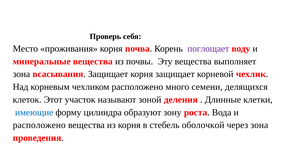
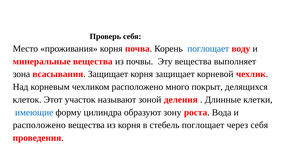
поглощает colour: purple -> blue (208, 49)
семени: семени -> покрыт (207, 87)
стебель оболочкой: оболочкой -> поглощает (203, 126)
через зона: зона -> себя (259, 126)
